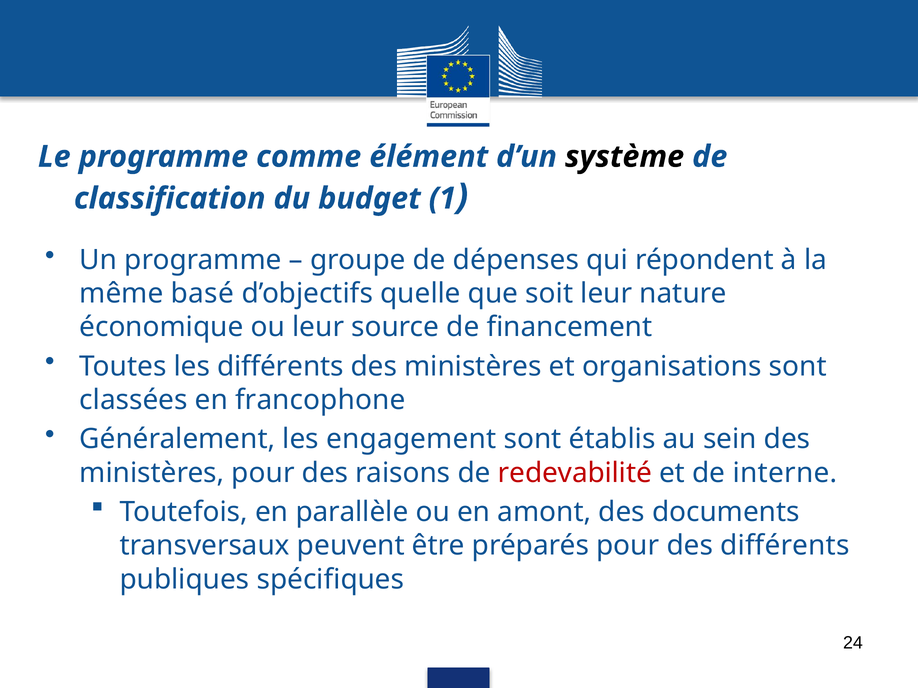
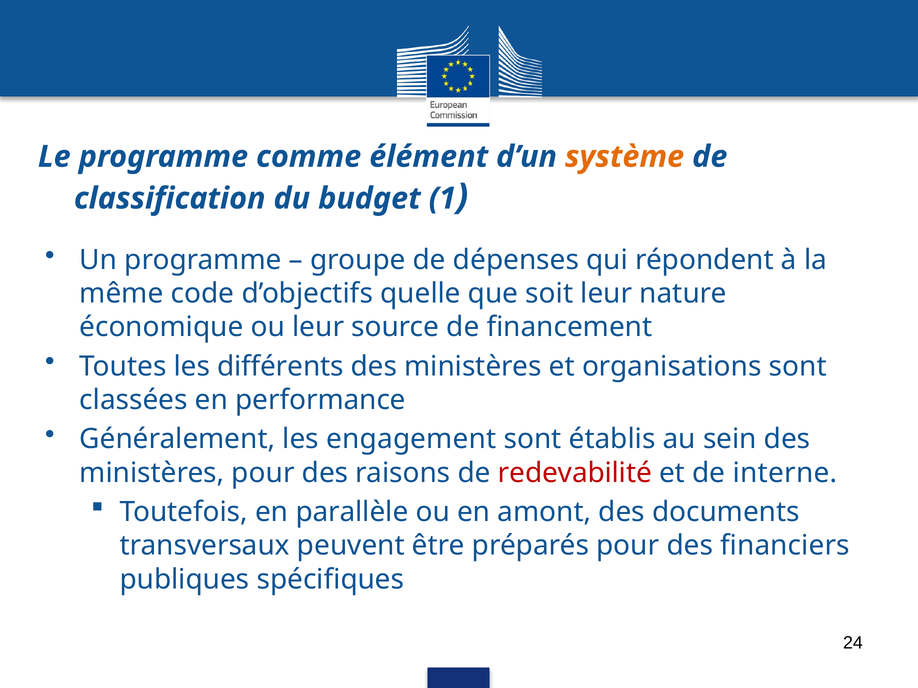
système colour: black -> orange (625, 157)
basé: basé -> code (202, 294)
francophone: francophone -> performance (320, 400)
des différents: différents -> financiers (785, 546)
